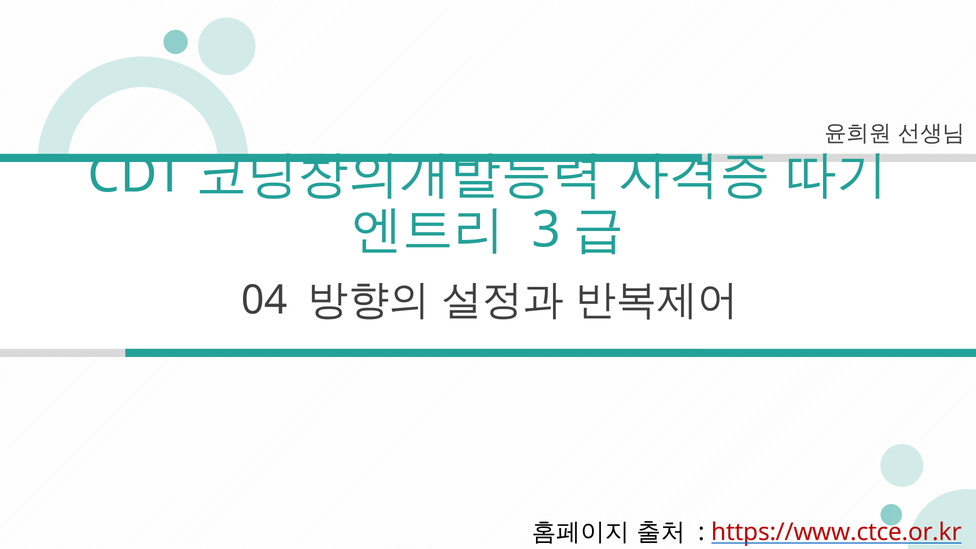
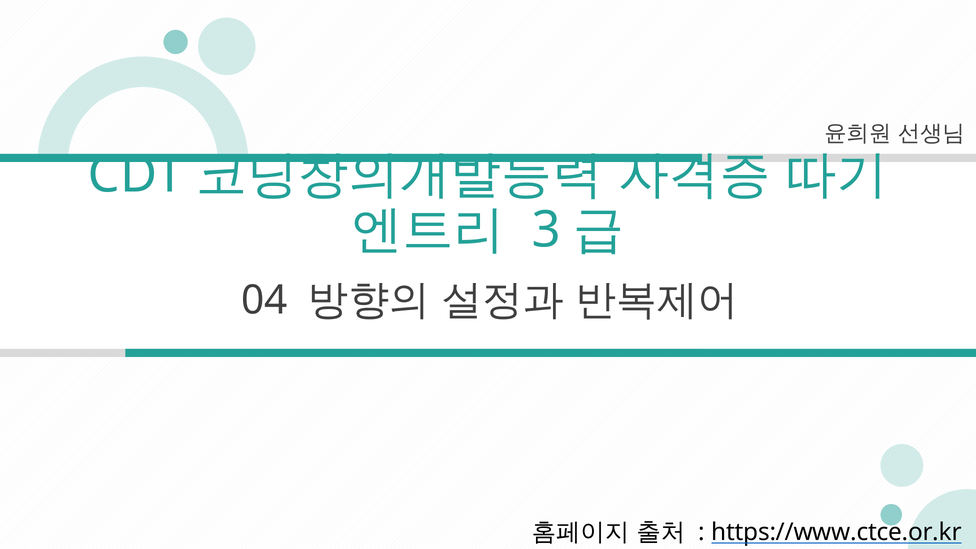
https://www.ctce.or.kr colour: red -> black (836, 532)
